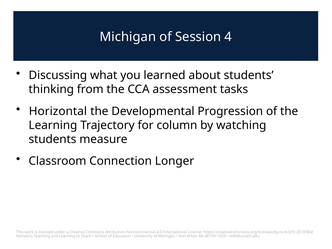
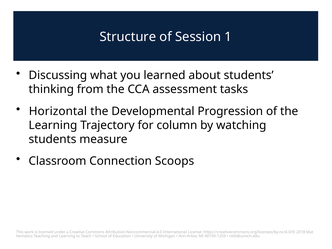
Michigan: Michigan -> Structure (128, 37)
4: 4 -> 1 (228, 37)
Longer: Longer -> Scoops (175, 161)
